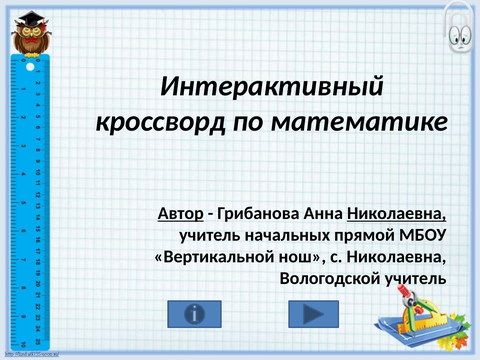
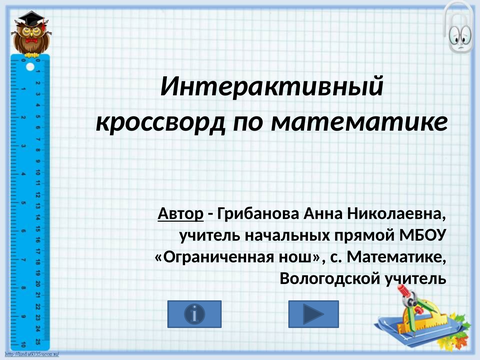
Николаевна underline: present -> none (397, 213)
Вертикальной: Вертикальной -> Ограниченная (214, 257)
с Николаевна: Николаевна -> Математике (397, 257)
